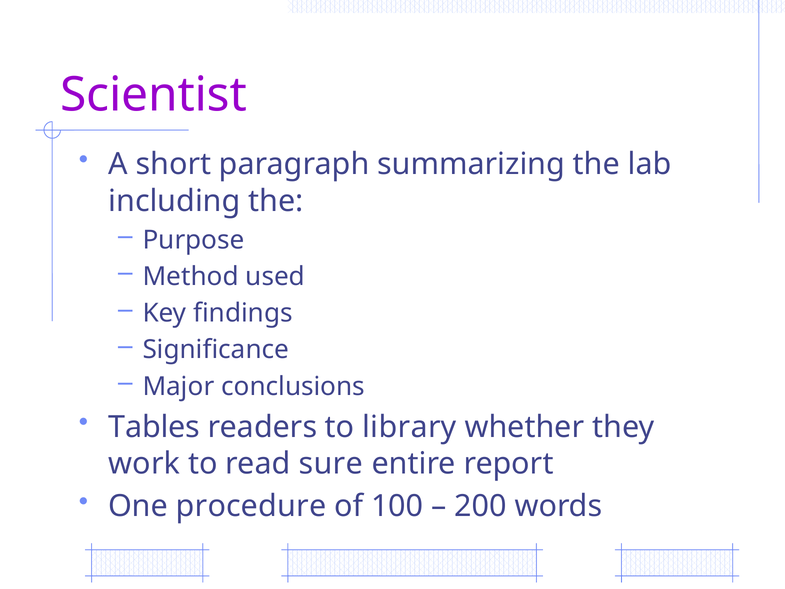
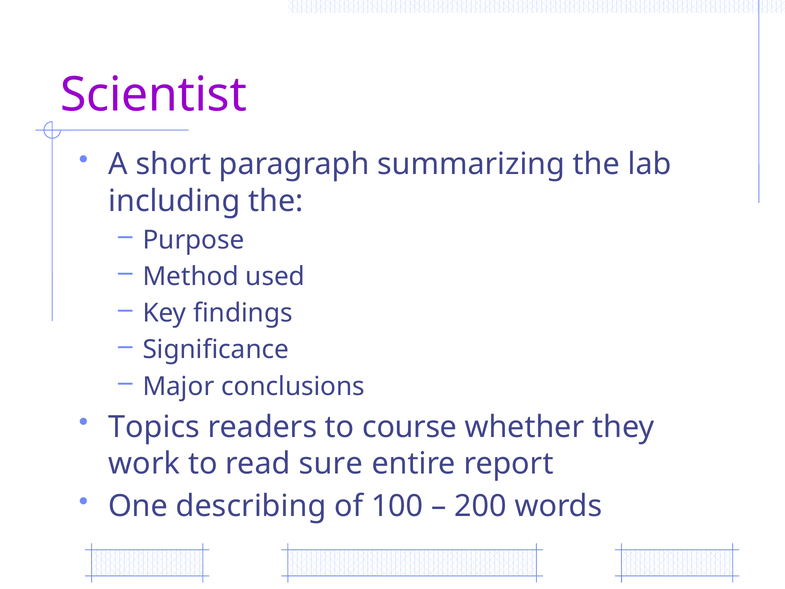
Tables: Tables -> Topics (154, 427)
library: library -> course (410, 427)
procedure: procedure -> describing (251, 506)
